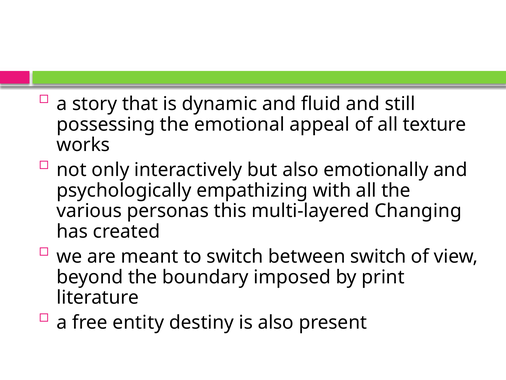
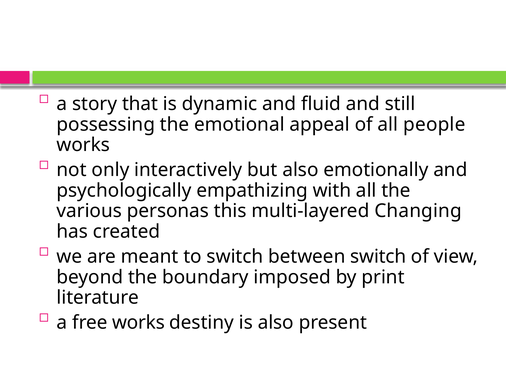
texture: texture -> people (434, 124)
free entity: entity -> works (138, 322)
